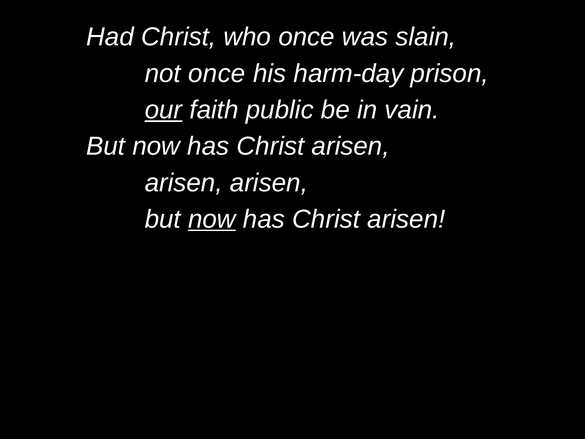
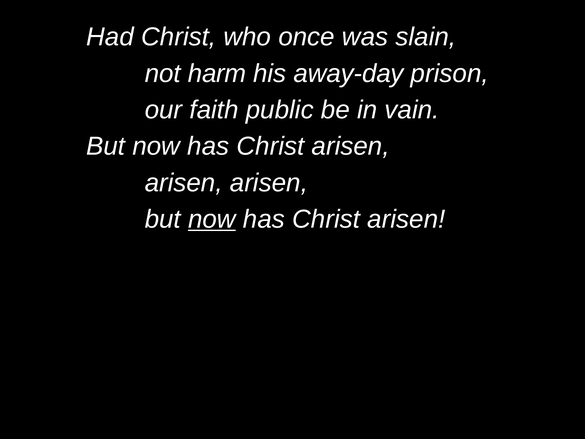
not once: once -> harm (217, 73)
harm-day: harm-day -> away-day (349, 73)
our underline: present -> none (163, 110)
